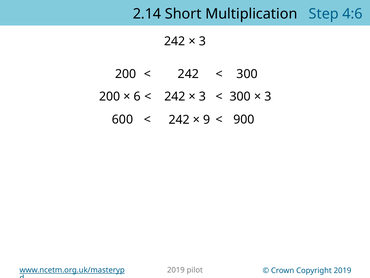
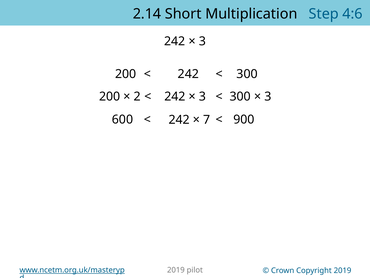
6: 6 -> 2 (137, 96)
9: 9 -> 7 (207, 120)
